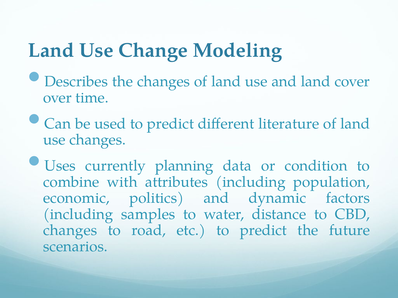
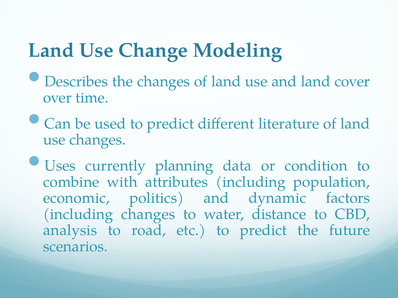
including samples: samples -> changes (148, 215)
changes: changes -> analysis (70, 231)
